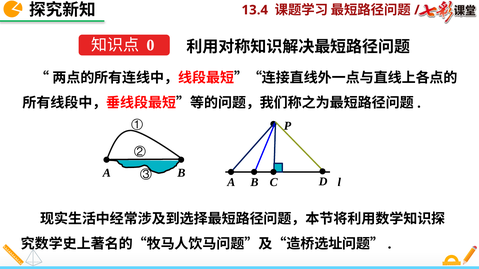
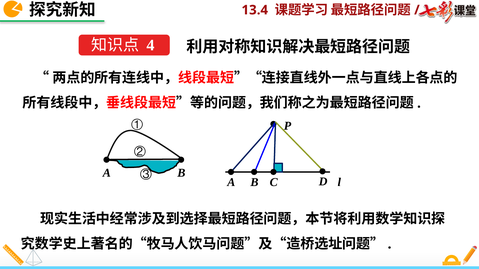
0: 0 -> 4 (150, 45)
